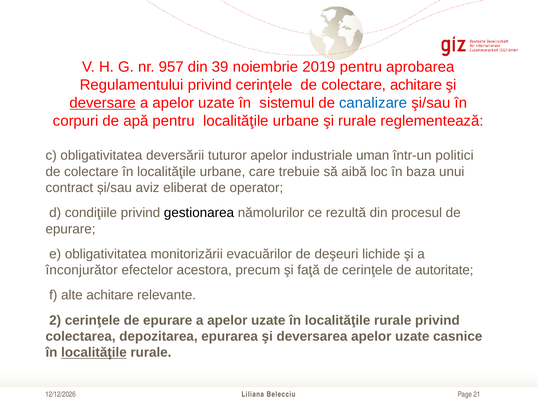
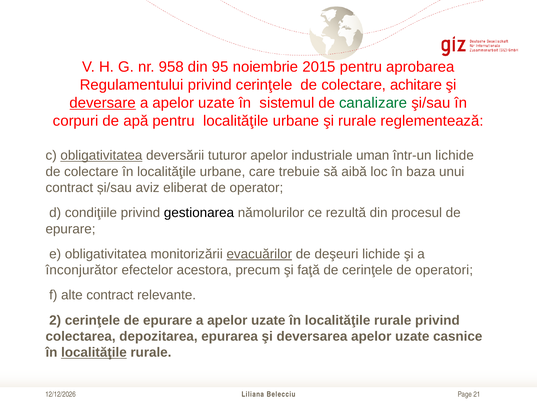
957: 957 -> 958 (171, 67)
39: 39 -> 95 (220, 67)
2019: 2019 -> 2015 (319, 67)
canalizare colour: blue -> green (373, 103)
obligativitatea underline: none -> present (101, 155)
într-un politici: politici -> lichide (455, 155)
evacuărilor underline: none -> present (259, 254)
autoritate: autoritate -> operatori (444, 270)
alte achitare: achitare -> contract (110, 295)
